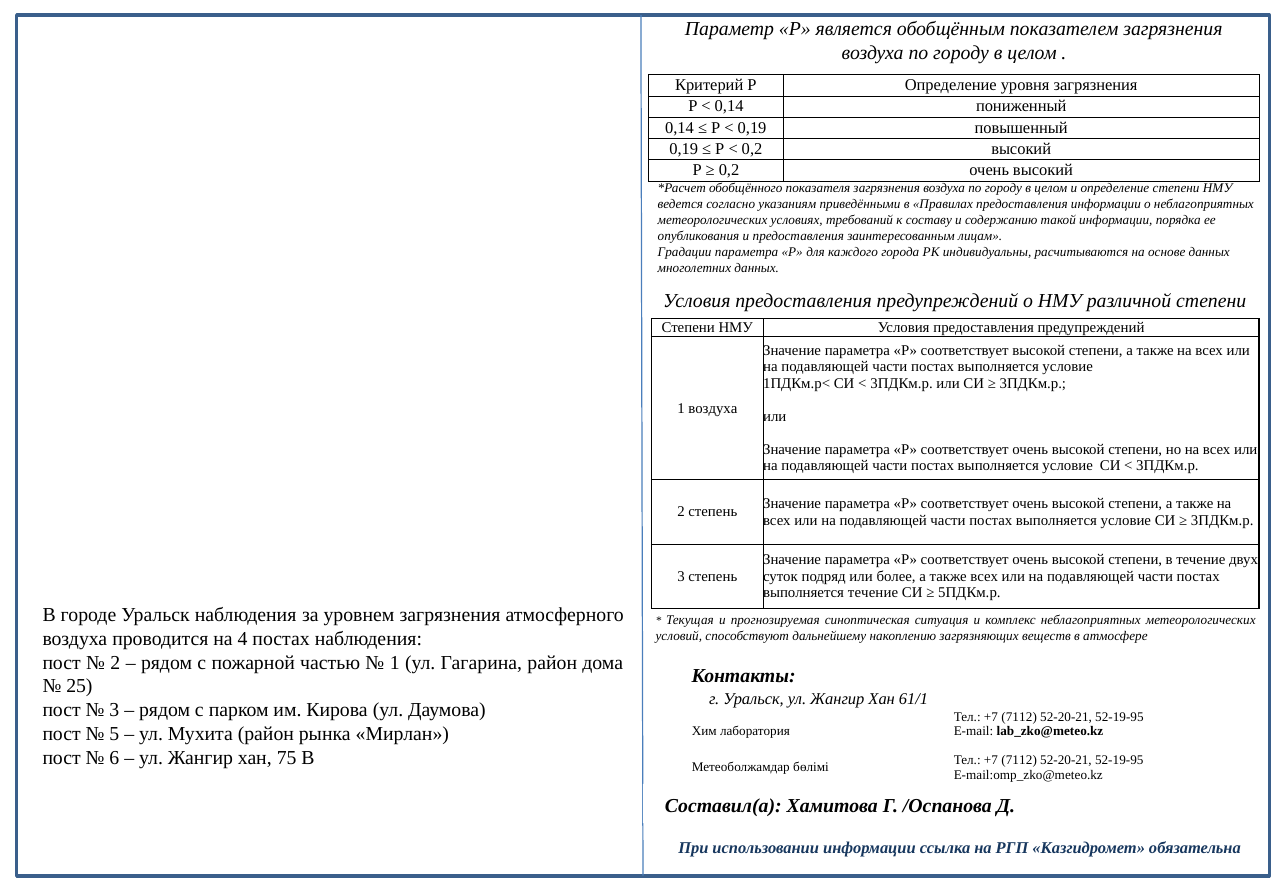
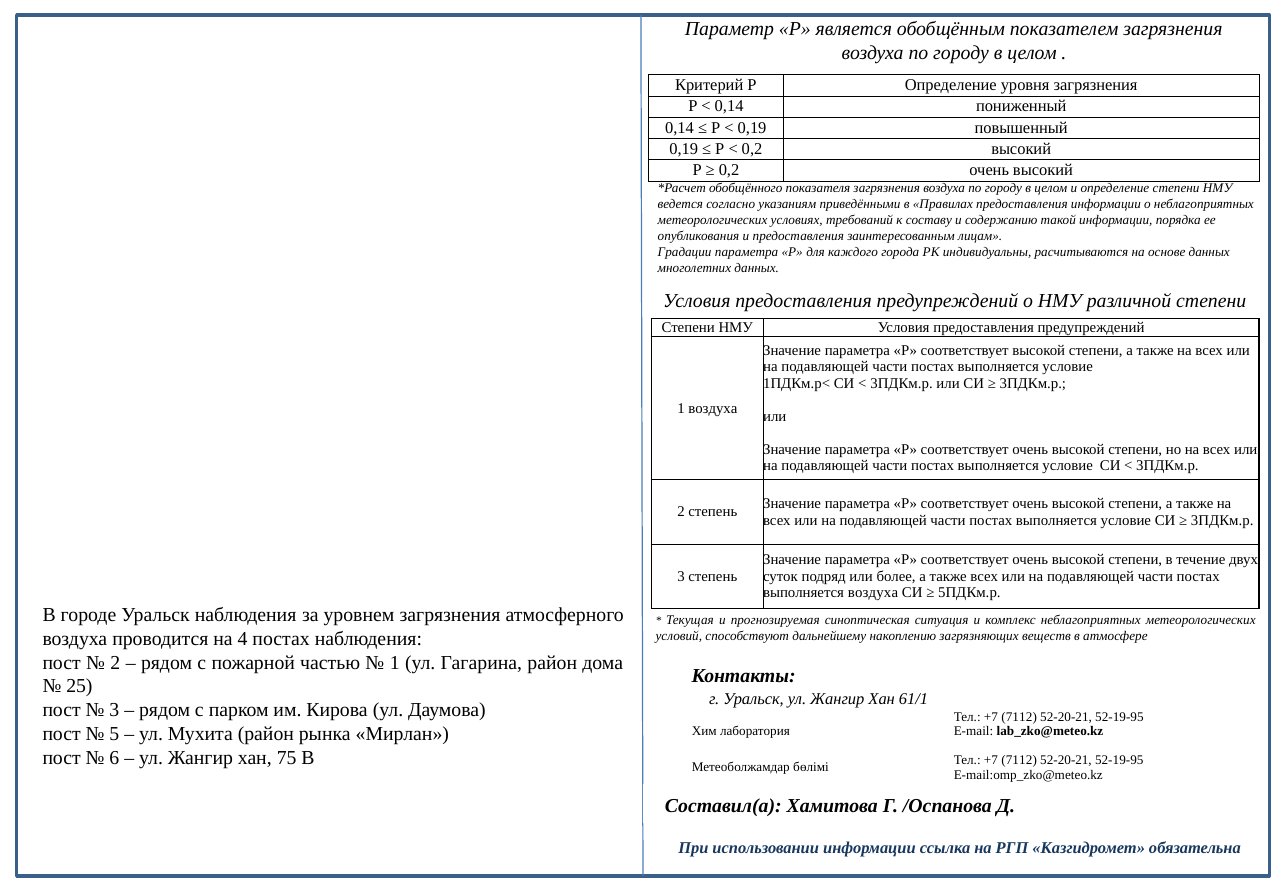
выполняется течение: течение -> воздуха (873, 592)
